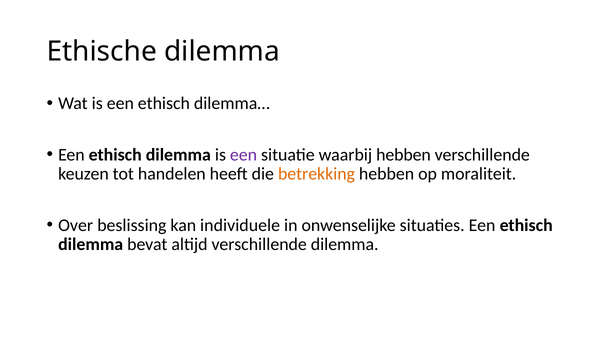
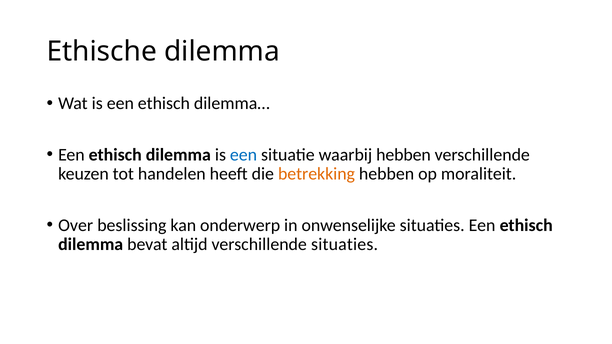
een colour: purple -> blue (244, 155)
individuele: individuele -> onderwerp (240, 225)
verschillende dilemma: dilemma -> situaties (345, 245)
